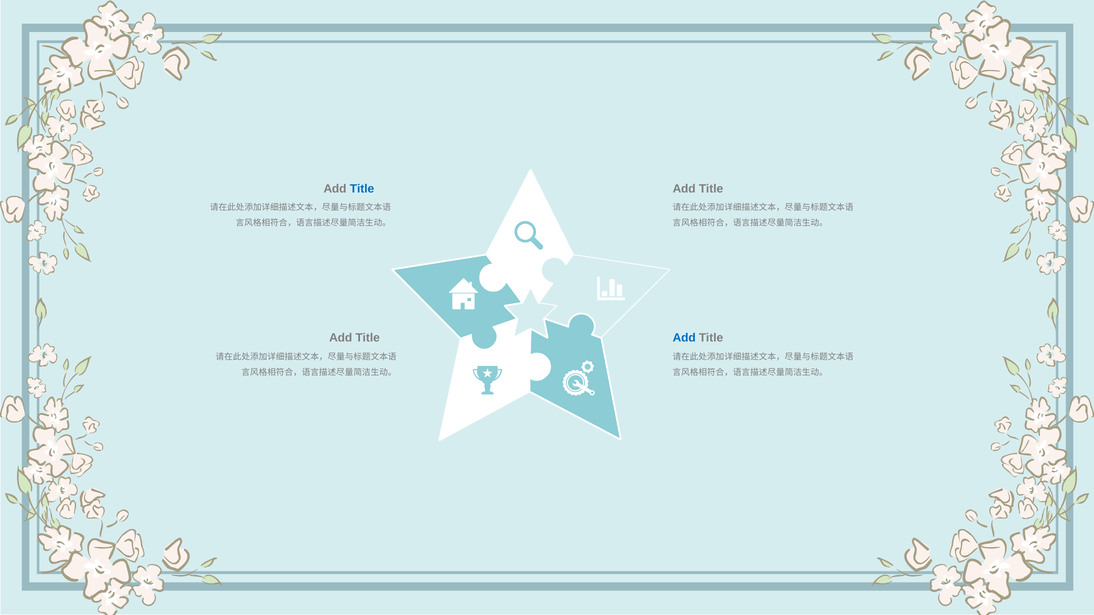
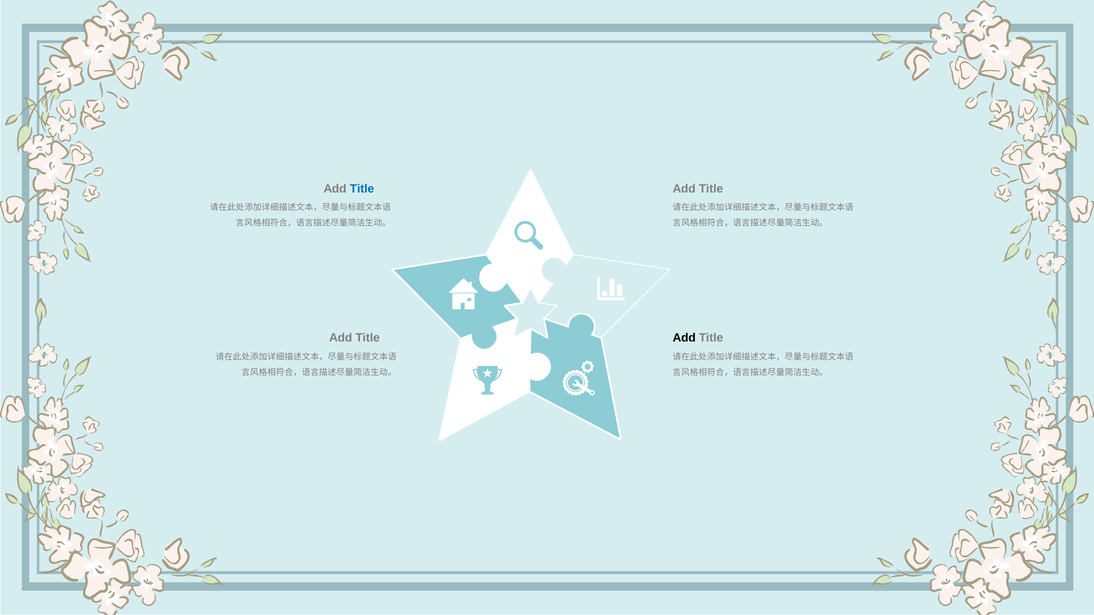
Add colour: blue -> black (684, 338)
